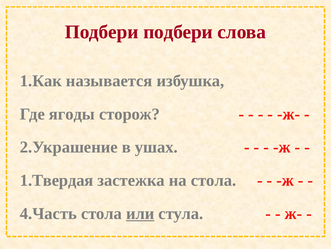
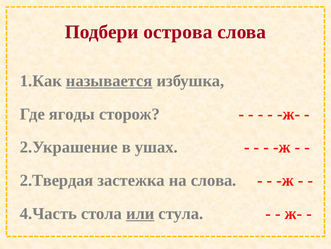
Подбери подбери: подбери -> острова (178, 32)
называется underline: none -> present (109, 81)
1.Твердая: 1.Твердая -> 2.Твердая (57, 180)
на стола: стола -> слова (214, 180)
